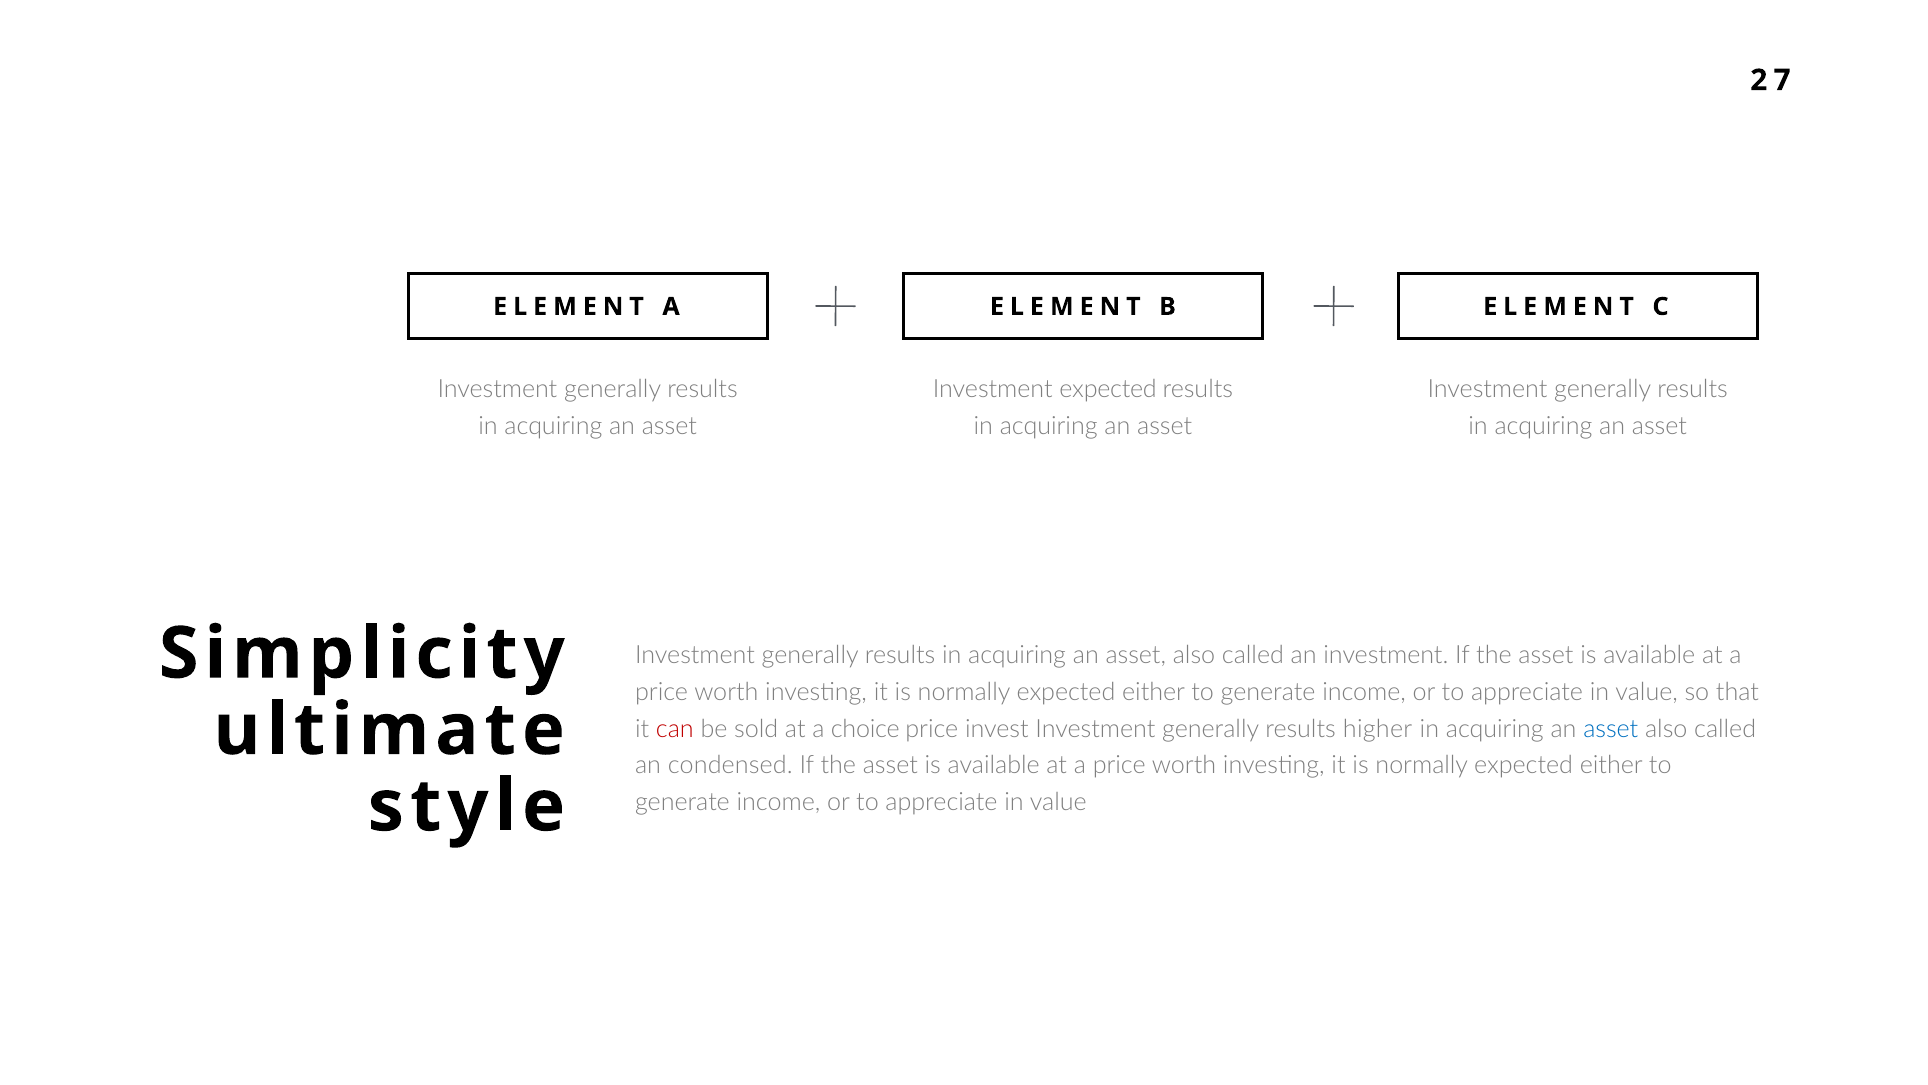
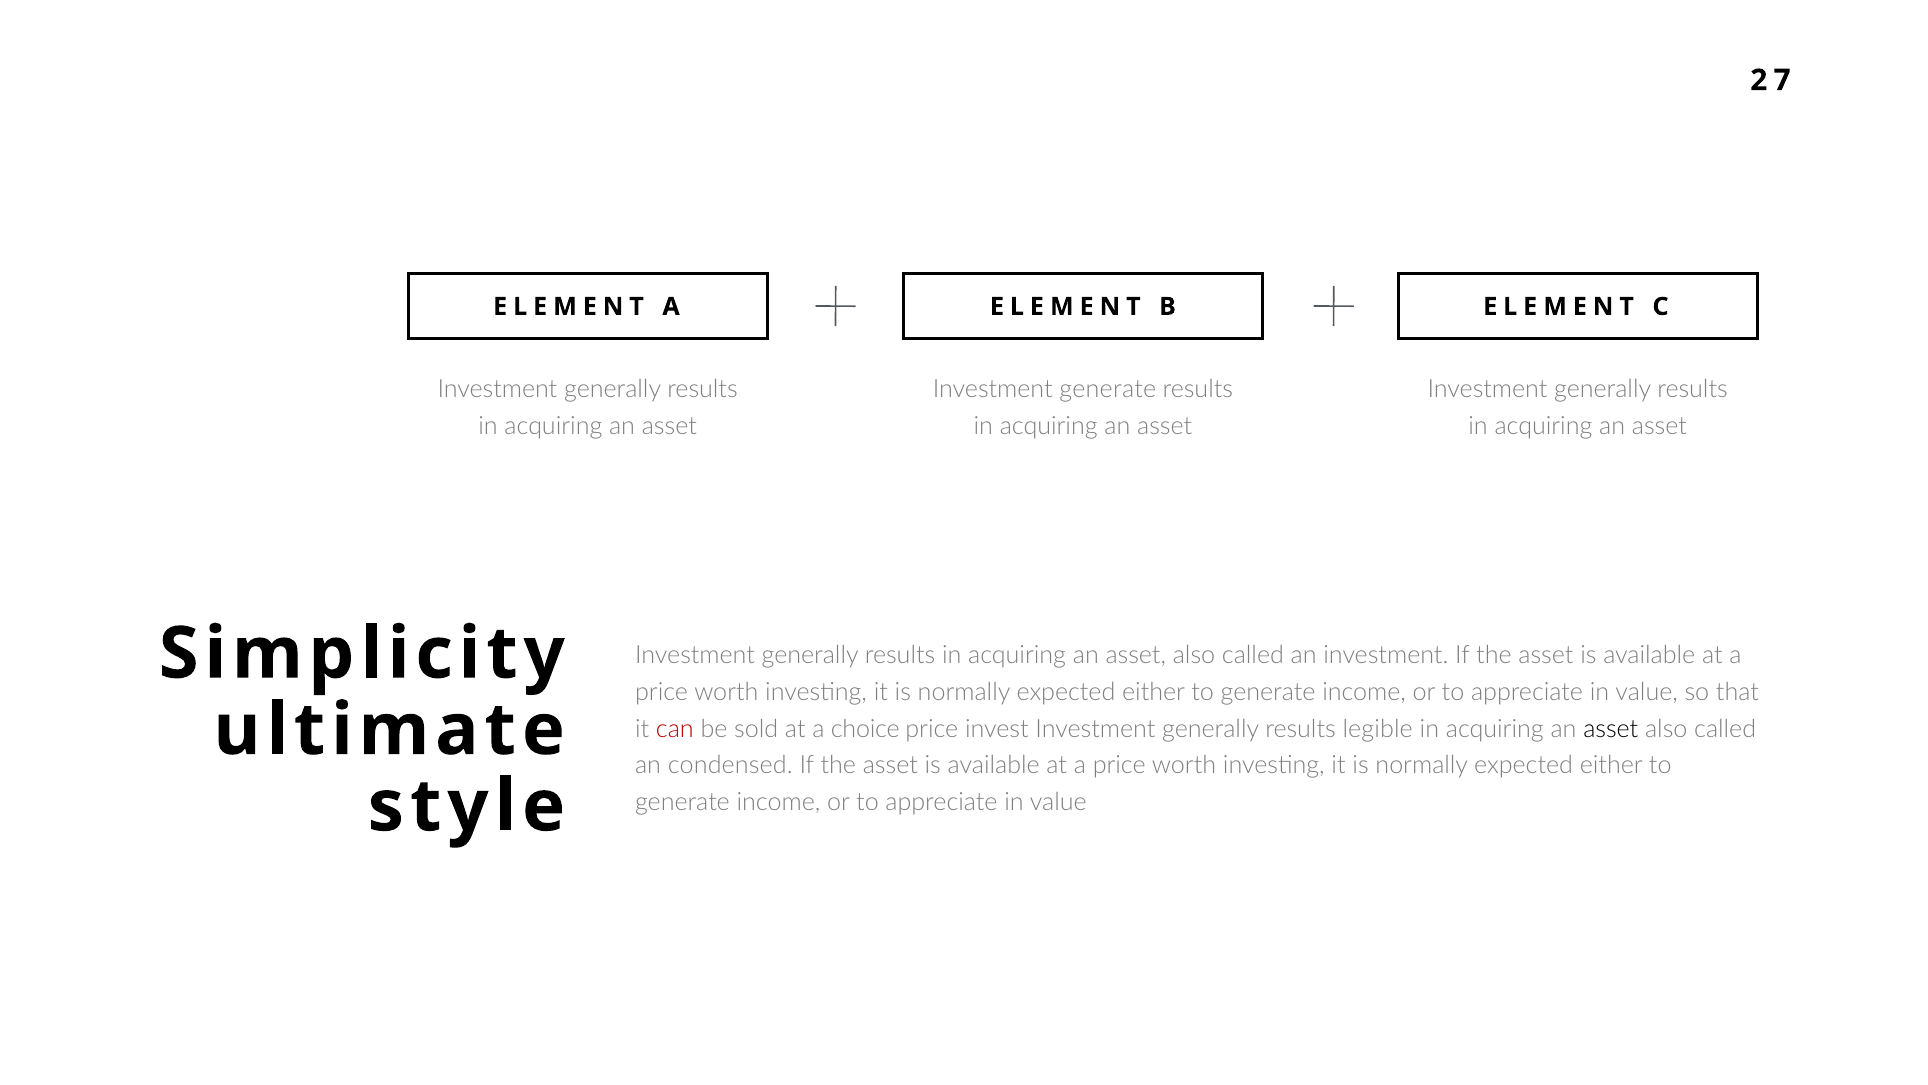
Investment expected: expected -> generate (1108, 389)
higher: higher -> legible (1378, 729)
asset colour: blue -> black (1611, 729)
